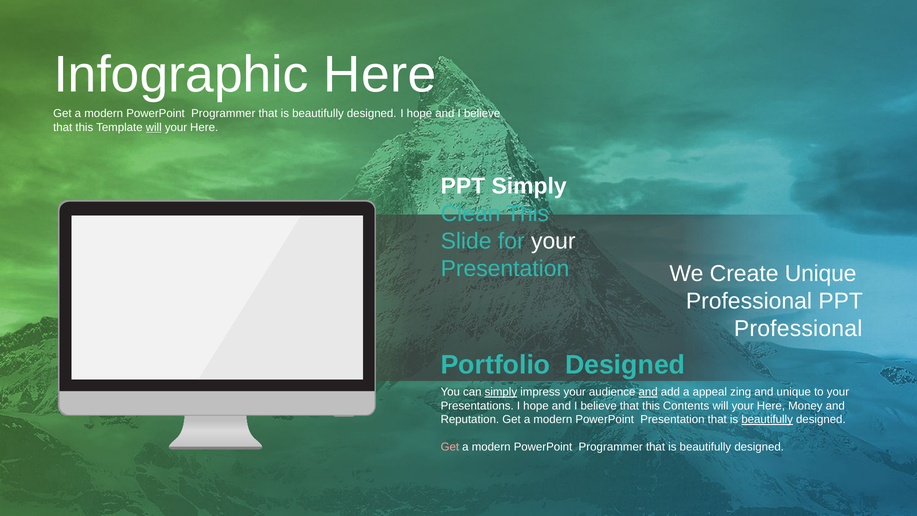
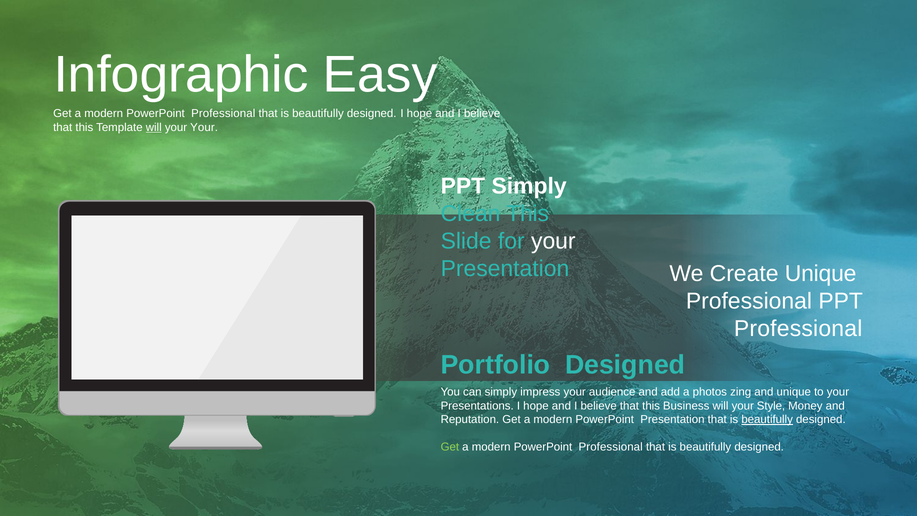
Infographic Here: Here -> Easy (380, 75)
Programmer: Programmer -> Professional (223, 114)
Here: Here -> Your (204, 127)
simply underline: present -> none (501, 392)
and underline: present -> none (648, 392)
appeal: appeal -> photos (710, 392)
Contents: Contents -> Business (686, 406)
Here: Here -> Style (771, 406)
Get colour: pink -> light green (450, 447)
Programmer: Programmer -> Professional (611, 447)
